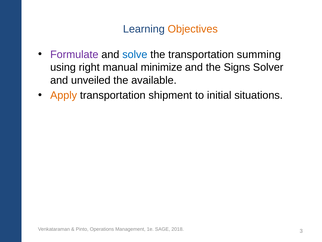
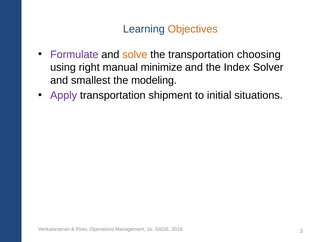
solve colour: blue -> orange (135, 54)
summing: summing -> choosing (259, 54)
Signs: Signs -> Index (237, 67)
unveiled: unveiled -> smallest (91, 80)
available: available -> modeling (154, 80)
Apply colour: orange -> purple (64, 95)
